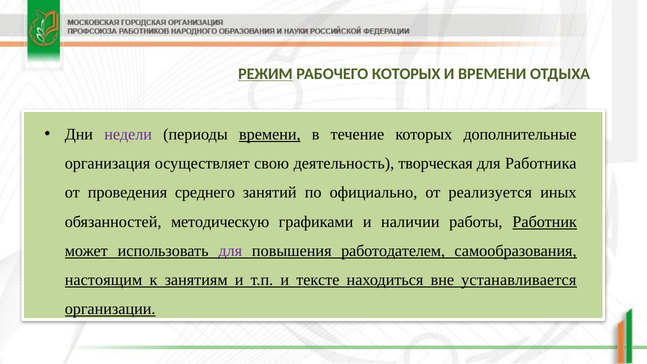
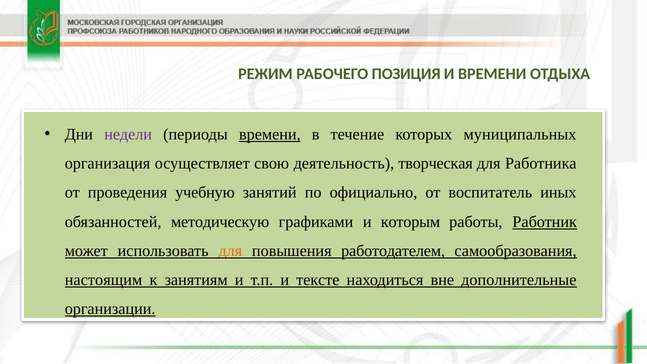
РЕЖИМ underline: present -> none (265, 74)
РАБОЧЕГО КОТОРЫХ: КОТОРЫХ -> ПОЗИЦИЯ (406, 74)
дополнительные: дополнительные -> муниципальных (520, 135)
среднего: среднего -> учебную (205, 193)
реализуется: реализуется -> воспитатель (490, 193)
наличии: наличии -> которым (410, 222)
для colour: purple -> orange (230, 251)
устанавливается: устанавливается -> дополнительные (519, 280)
